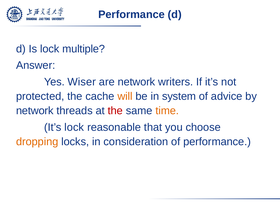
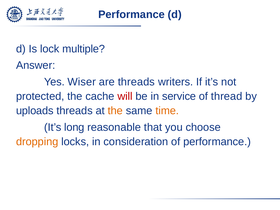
are network: network -> threads (136, 82)
will colour: orange -> red (125, 96)
system: system -> service (179, 96)
advice: advice -> thread (227, 96)
network: network -> uploads (35, 111)
the colour: red -> orange (115, 111)
It’s lock: lock -> long (74, 127)
